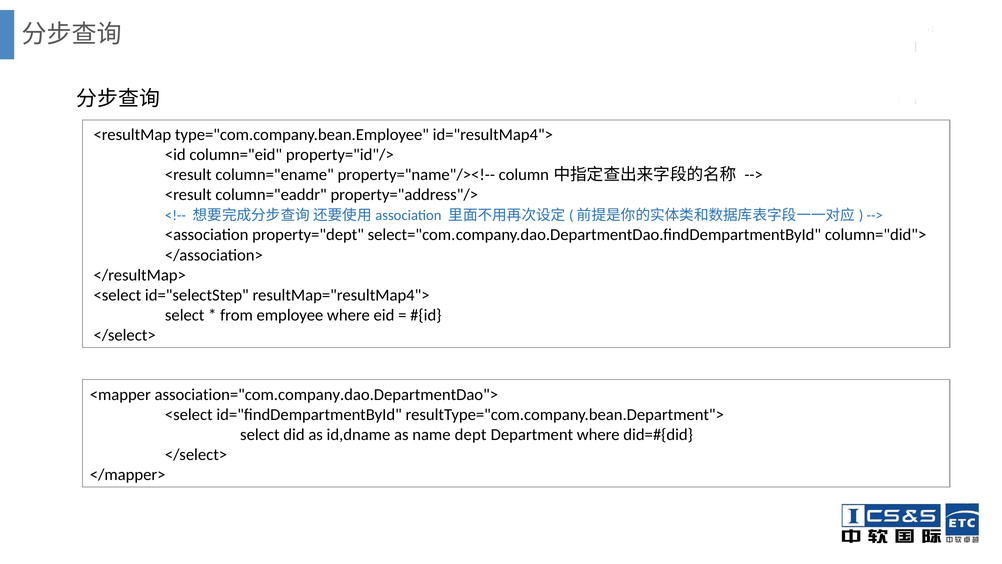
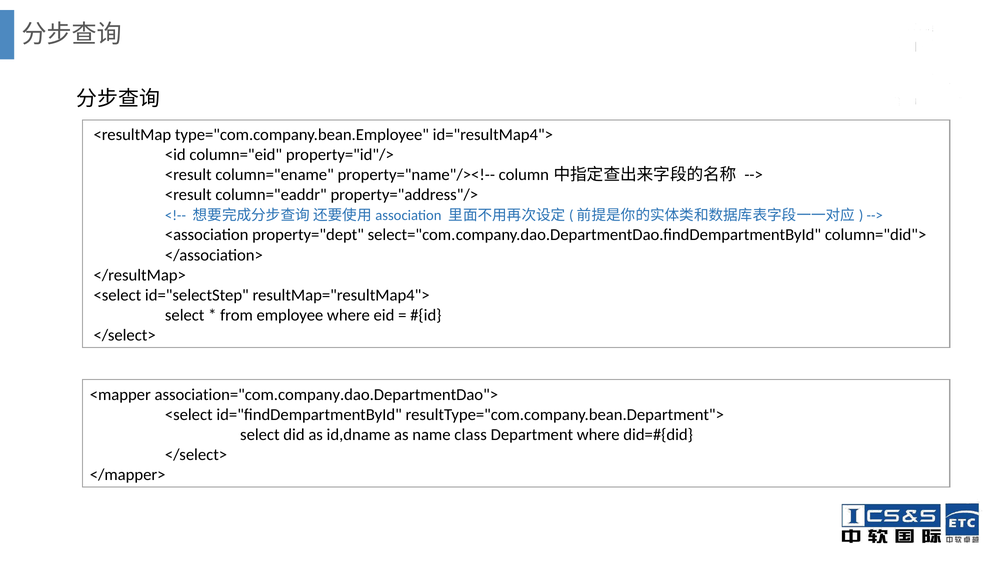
dept: dept -> class (471, 434)
